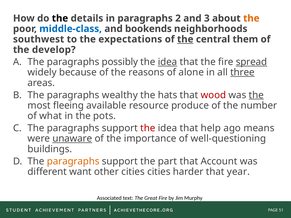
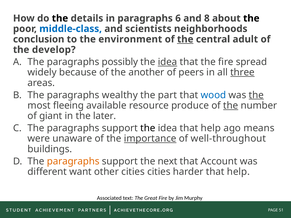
2: 2 -> 6 (178, 18)
3: 3 -> 8 (207, 18)
the colour: orange -> black (251, 18)
bookends: bookends -> scientists (148, 29)
southwest: southwest -> conclusion (39, 39)
expectations: expectations -> environment (130, 39)
them: them -> adult (245, 39)
spread underline: present -> none (252, 62)
reasons: reasons -> another (146, 72)
alone: alone -> peers (191, 72)
hats: hats -> part (167, 95)
wood colour: red -> blue (213, 95)
the underline: none -> present (231, 106)
what: what -> giant (51, 116)
pots: pots -> later (105, 116)
the colour: red -> black (148, 128)
unaware underline: present -> none (72, 139)
importance underline: none -> present (150, 139)
well-questioning: well-questioning -> well-throughout (228, 139)
part: part -> next (168, 161)
year: year -> help (238, 172)
